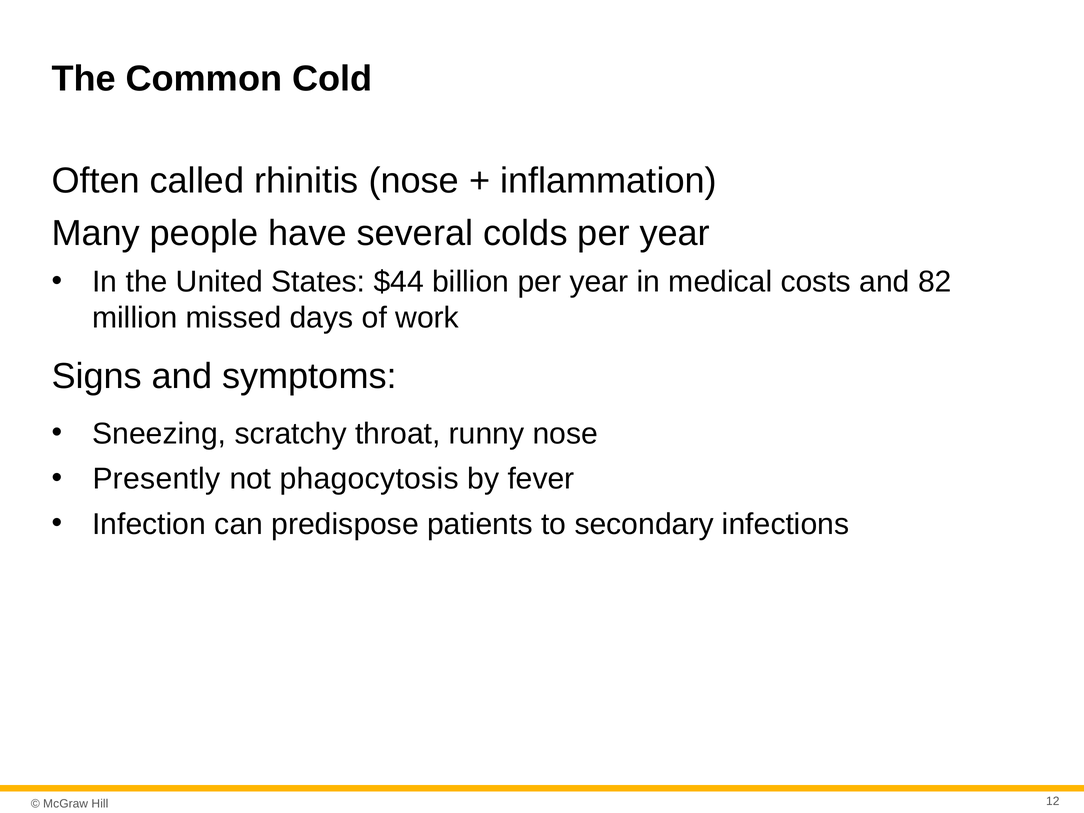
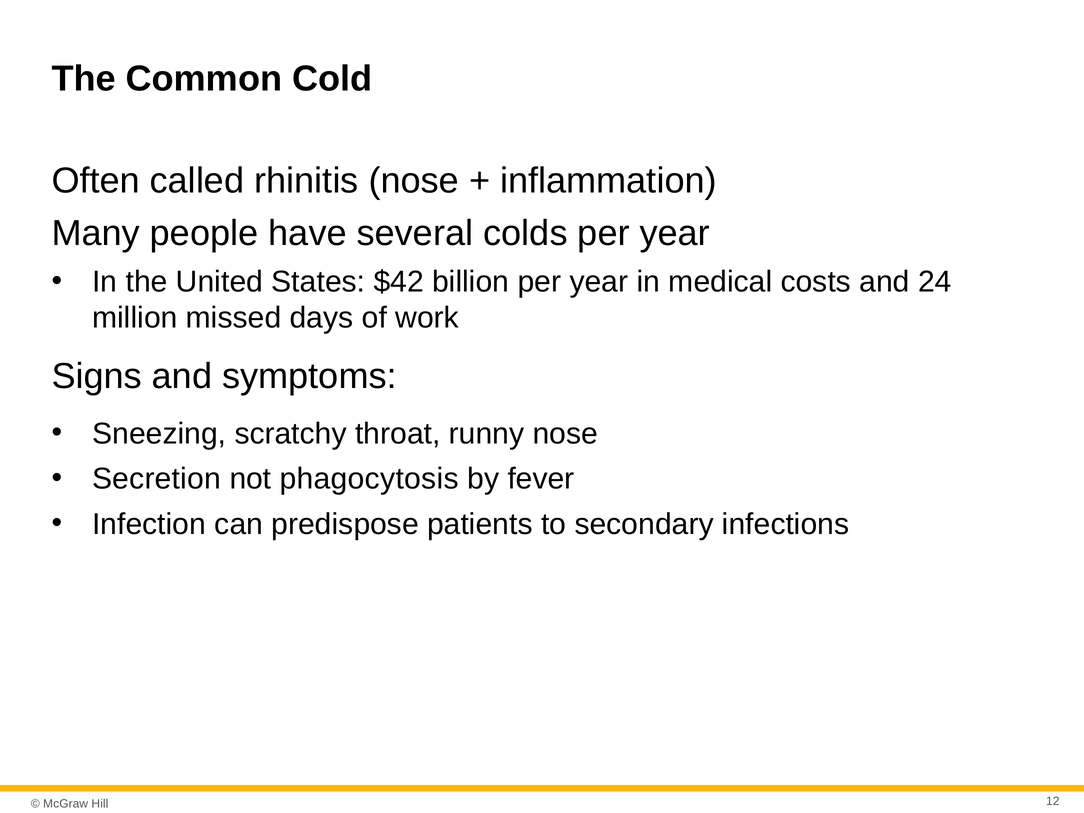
$44: $44 -> $42 (399, 282)
82: 82 -> 24 (935, 282)
Presently: Presently -> Secretion (157, 479)
